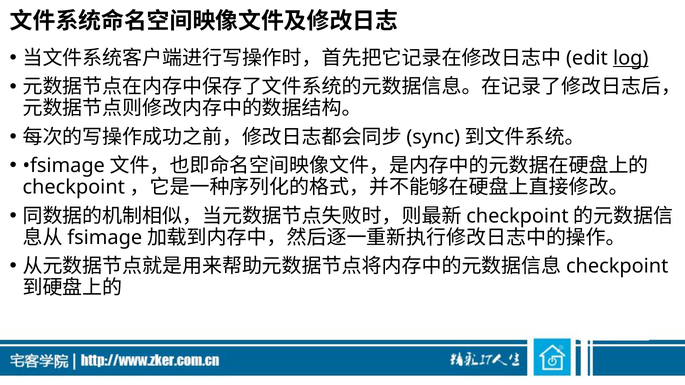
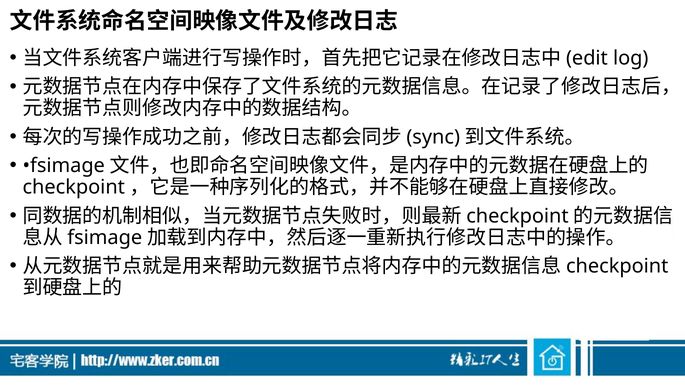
log underline: present -> none (631, 58)
